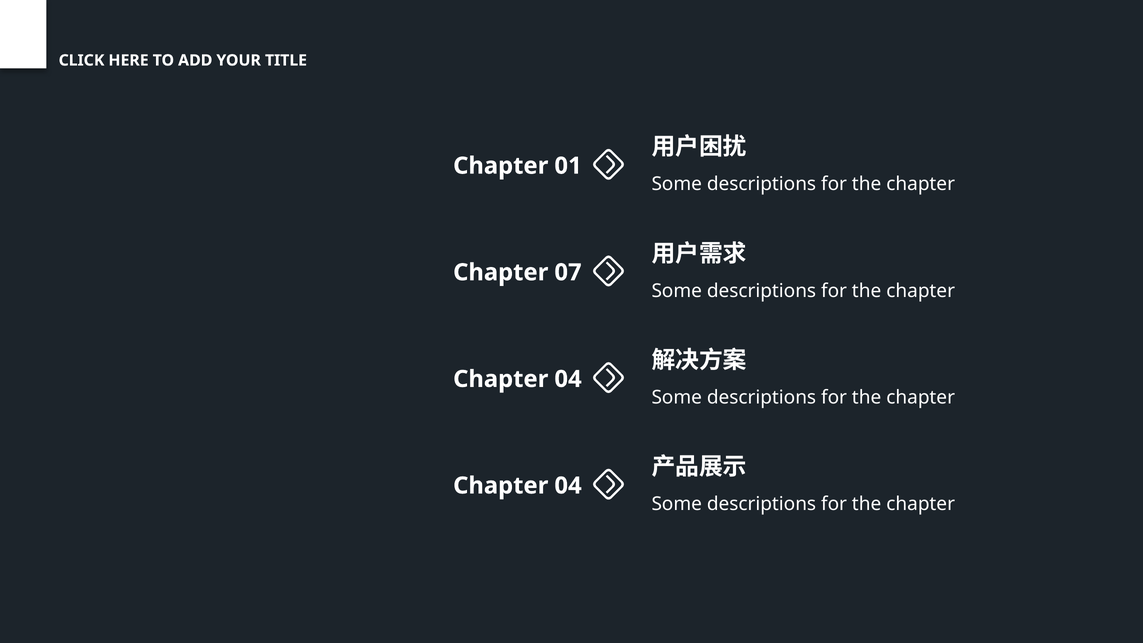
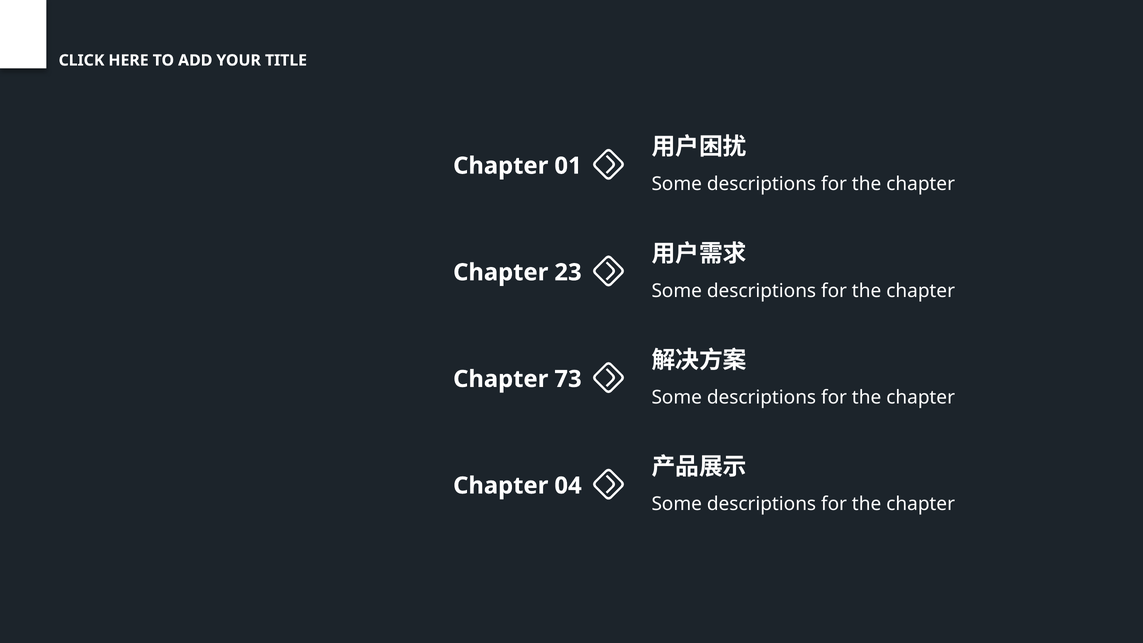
07: 07 -> 23 (568, 272)
04: 04 -> 73 (568, 379)
